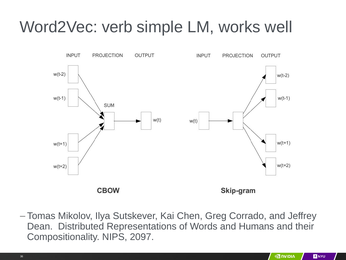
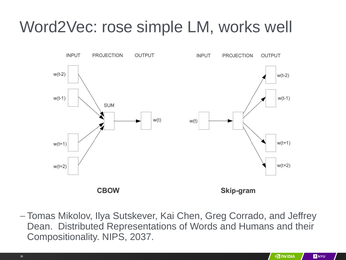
verb: verb -> rose (117, 27)
2097: 2097 -> 2037 (142, 236)
